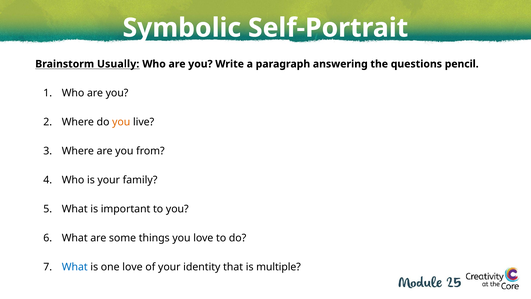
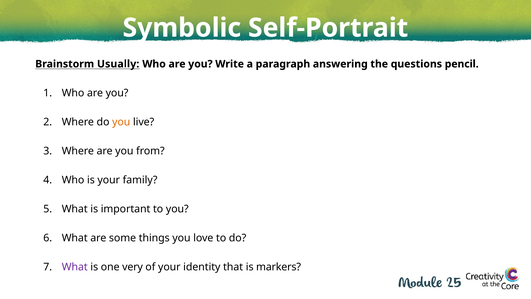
What colour: blue -> purple (75, 267)
one love: love -> very (133, 267)
multiple: multiple -> markers (279, 267)
